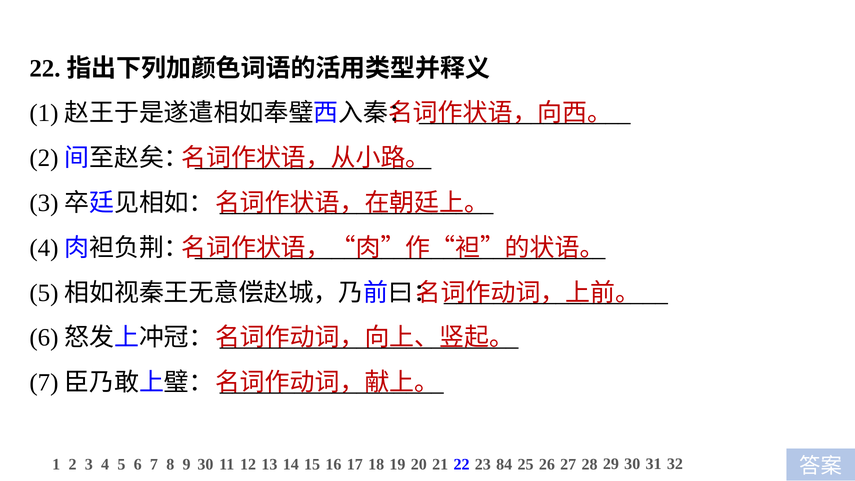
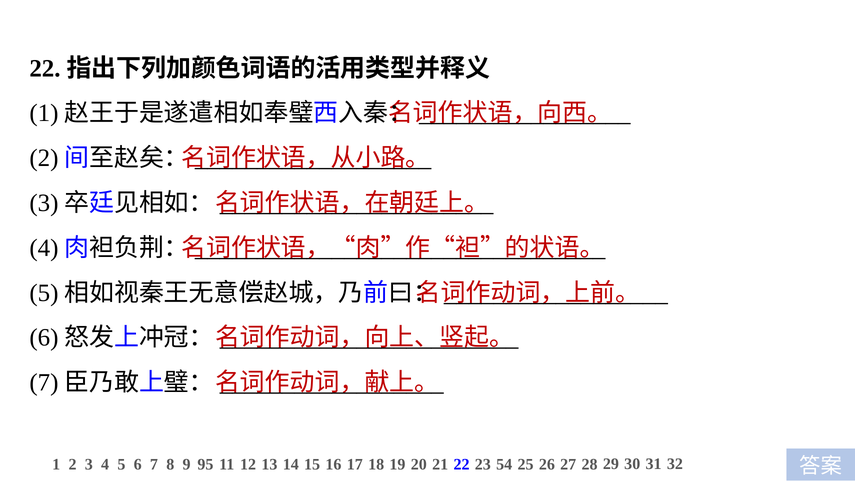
9 30: 30 -> 95 (205, 465)
84: 84 -> 54 (504, 465)
